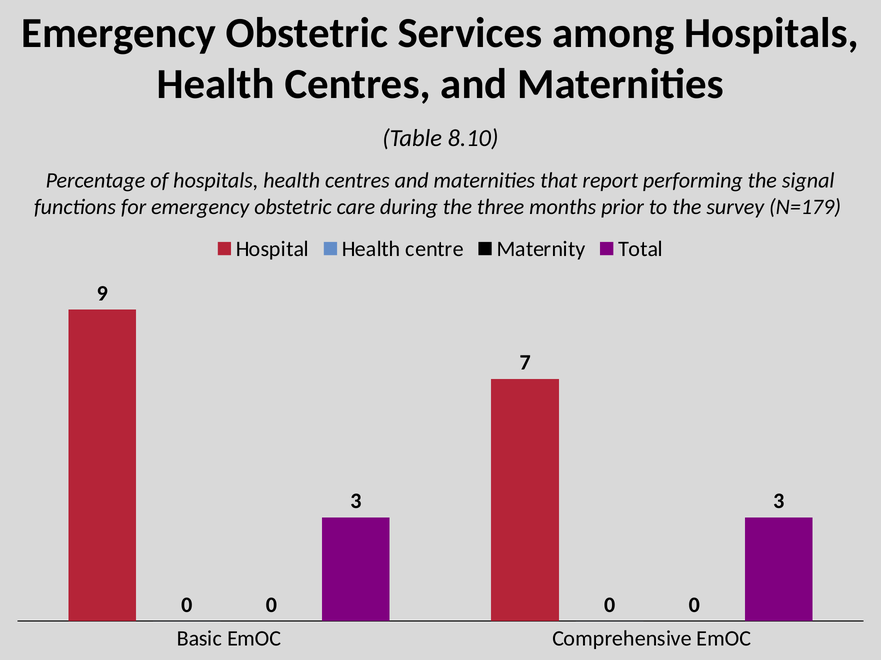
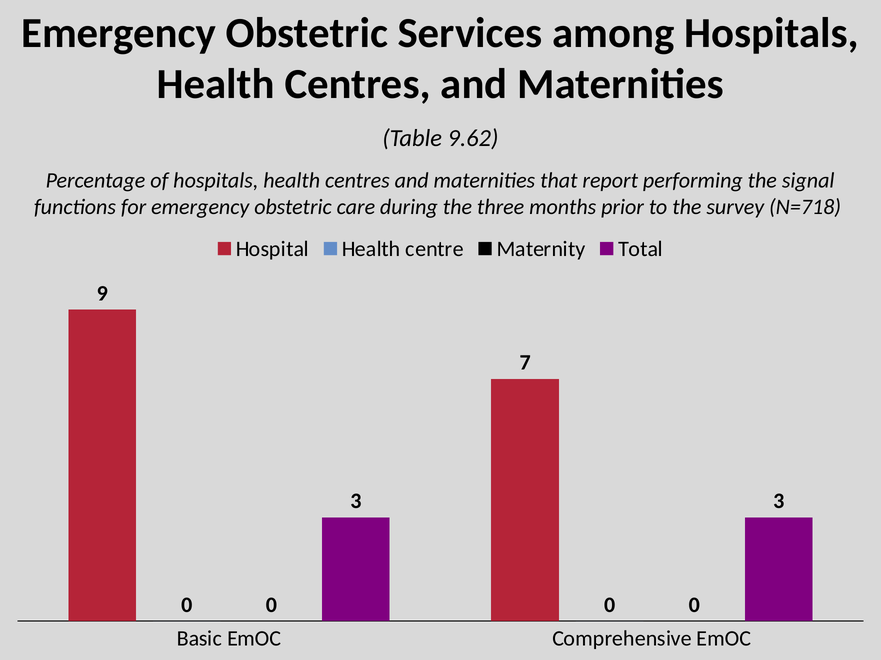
8.10: 8.10 -> 9.62 (473, 138)
N=179: N=179 -> N=718 (805, 207)
